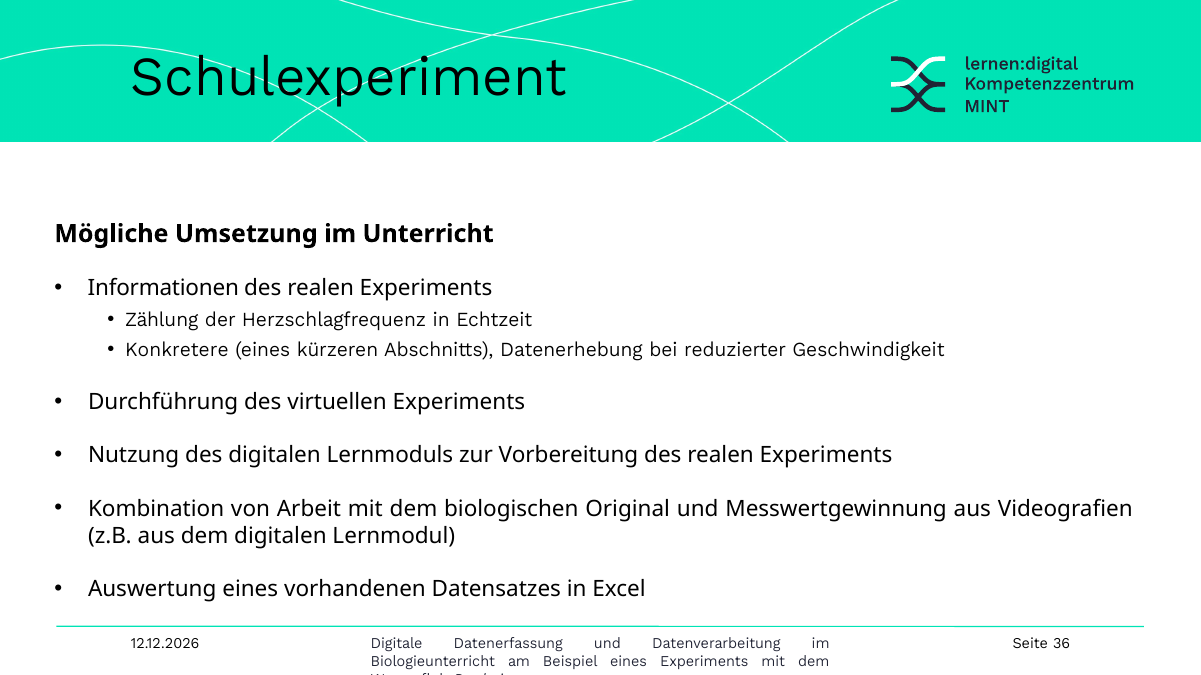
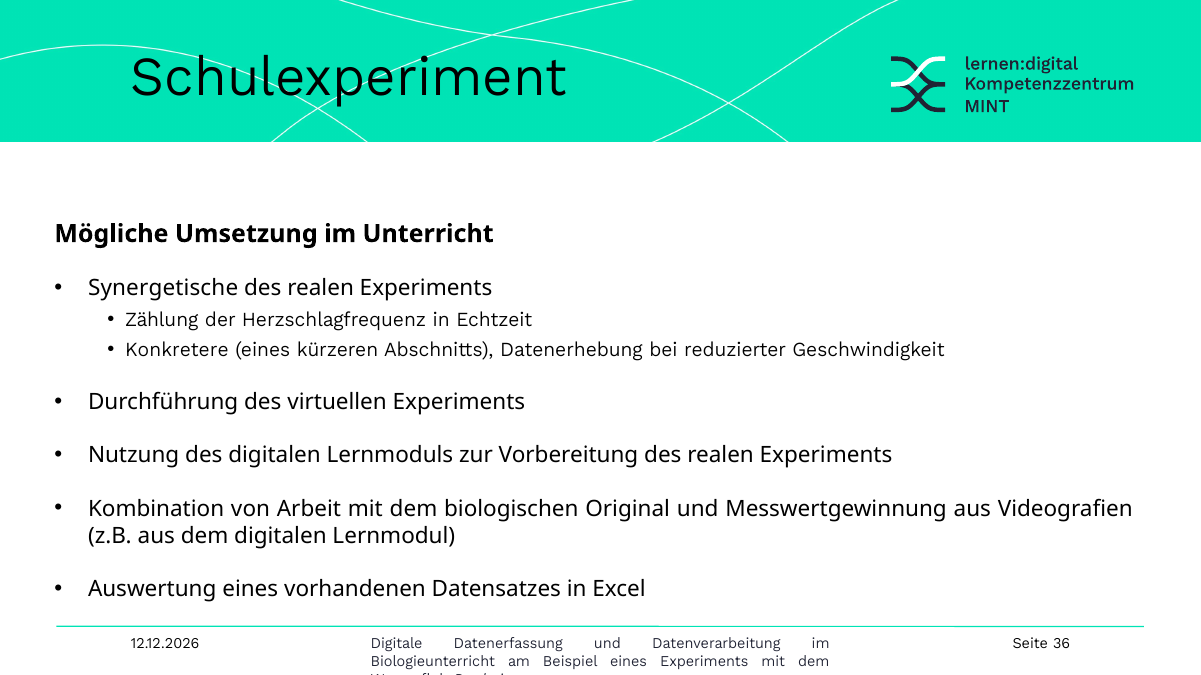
Informationen: Informationen -> Synergetische (163, 289)
